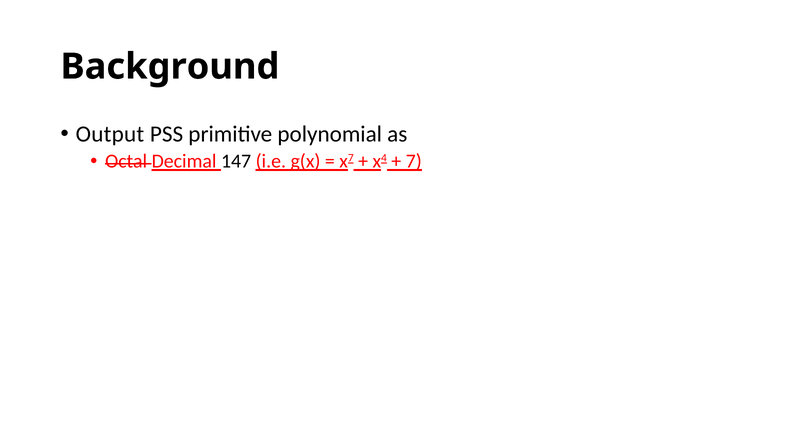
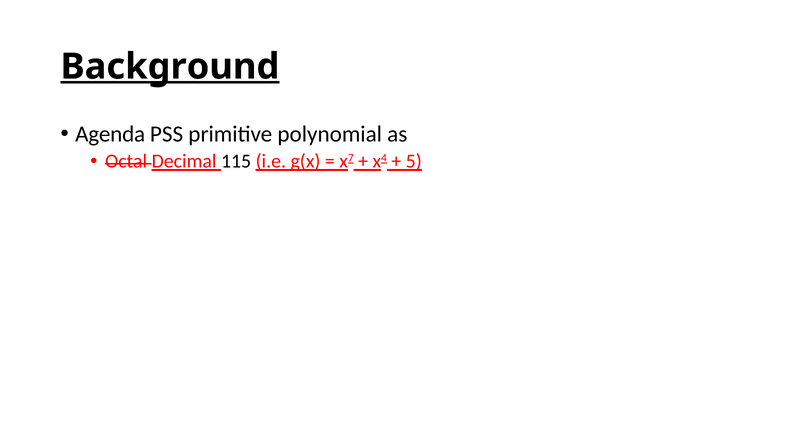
Background underline: none -> present (170, 67)
Output: Output -> Agenda (110, 134)
147: 147 -> 115 (236, 162)
7: 7 -> 5 (414, 162)
